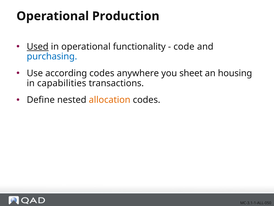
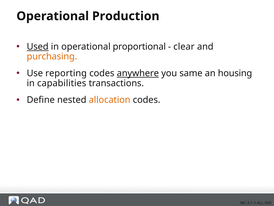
functionality: functionality -> proportional (139, 47)
code: code -> clear (184, 47)
purchasing colour: blue -> orange (52, 56)
according: according -> reporting (66, 73)
anywhere underline: none -> present (138, 73)
sheet: sheet -> same (191, 73)
